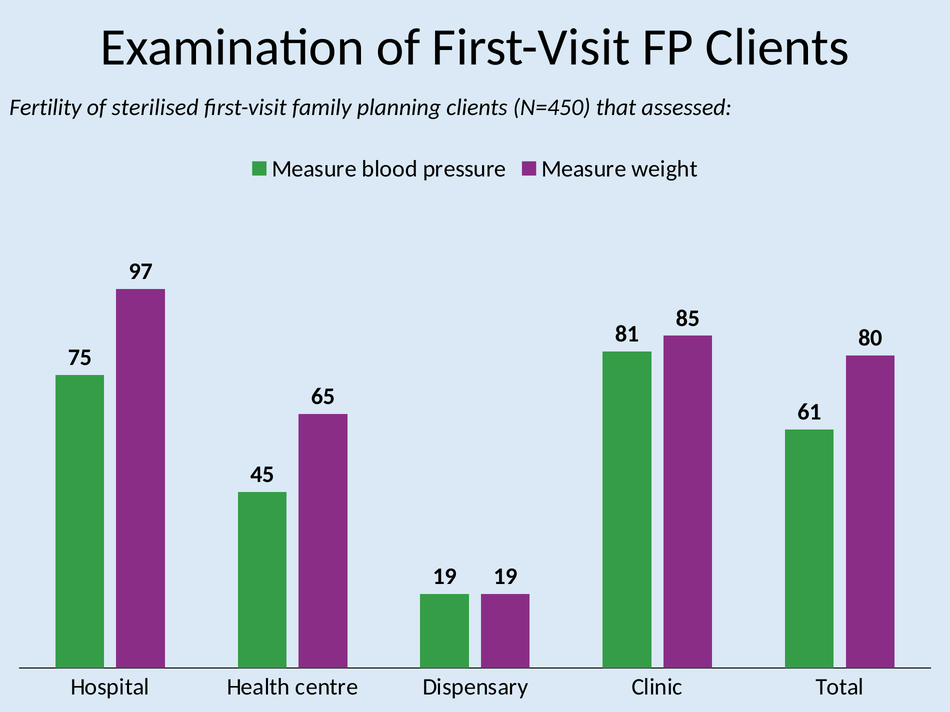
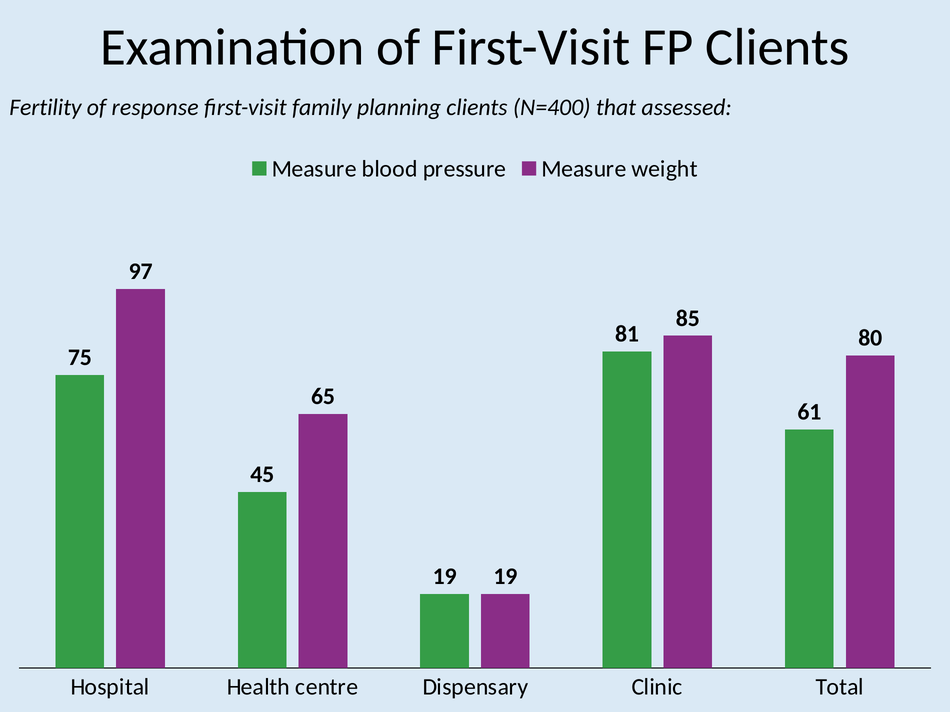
sterilised: sterilised -> response (155, 108)
N=450: N=450 -> N=400 (552, 108)
